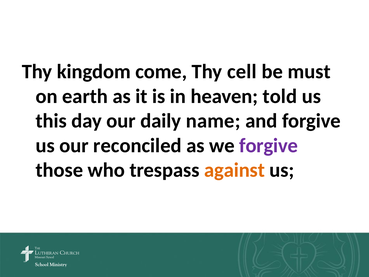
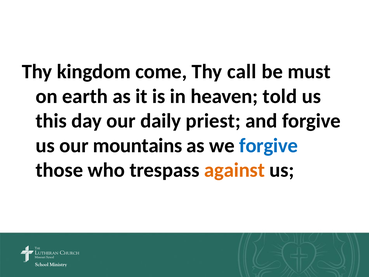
cell: cell -> call (242, 72)
name: name -> priest (213, 121)
reconciled: reconciled -> mountains (138, 145)
forgive colour: purple -> blue (269, 145)
